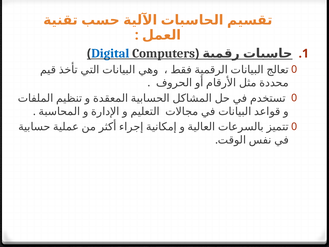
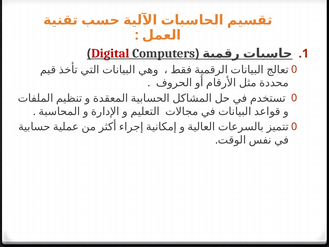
Digital colour: blue -> red (110, 53)
